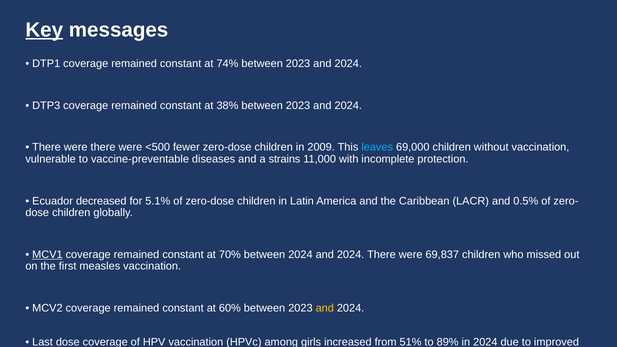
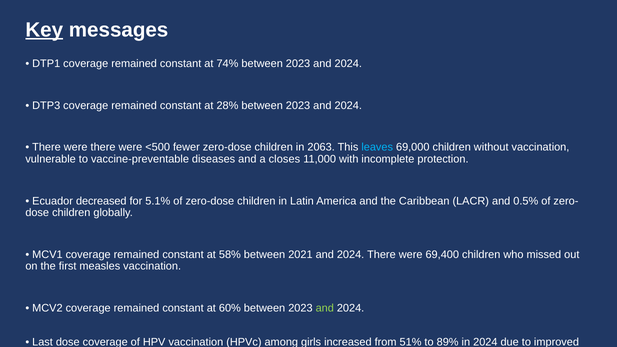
38%: 38% -> 28% (227, 105)
2009: 2009 -> 2063 (321, 147)
strains: strains -> closes (284, 159)
MCV1 underline: present -> none (47, 255)
70%: 70% -> 58% (230, 255)
between 2024: 2024 -> 2021 (300, 255)
69,837: 69,837 -> 69,400 (442, 255)
and colour: yellow -> light green (325, 308)
